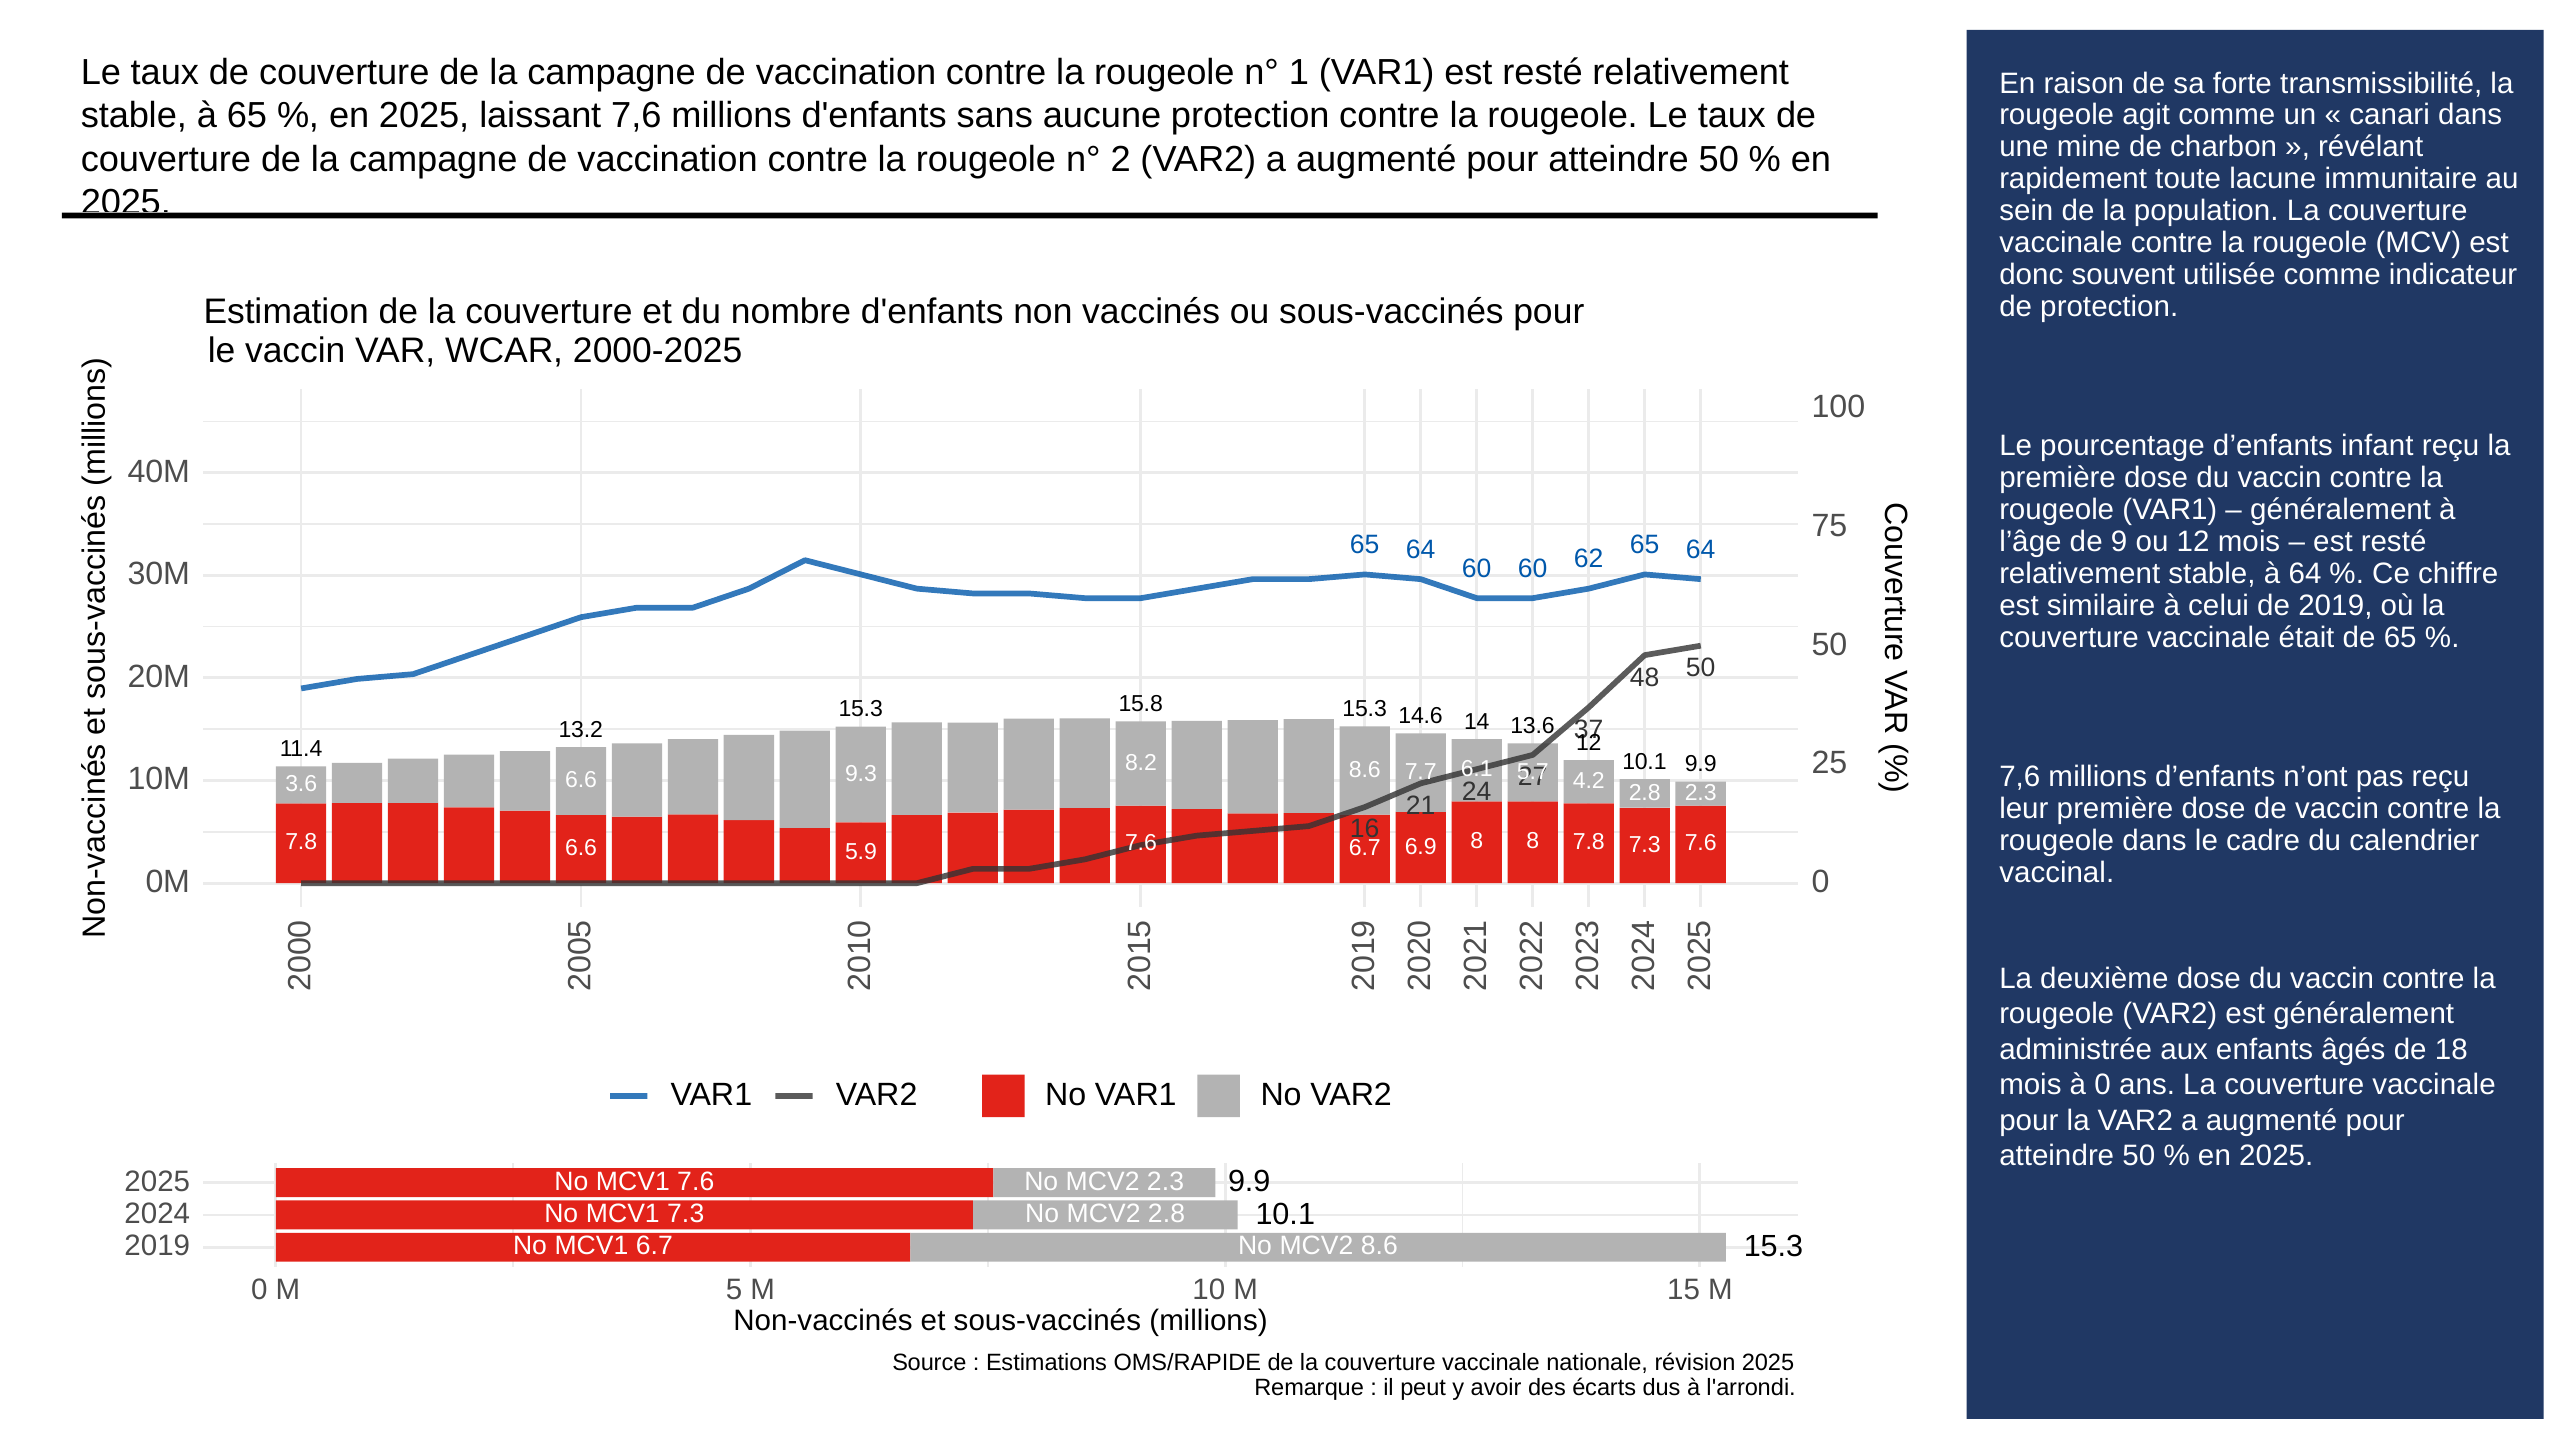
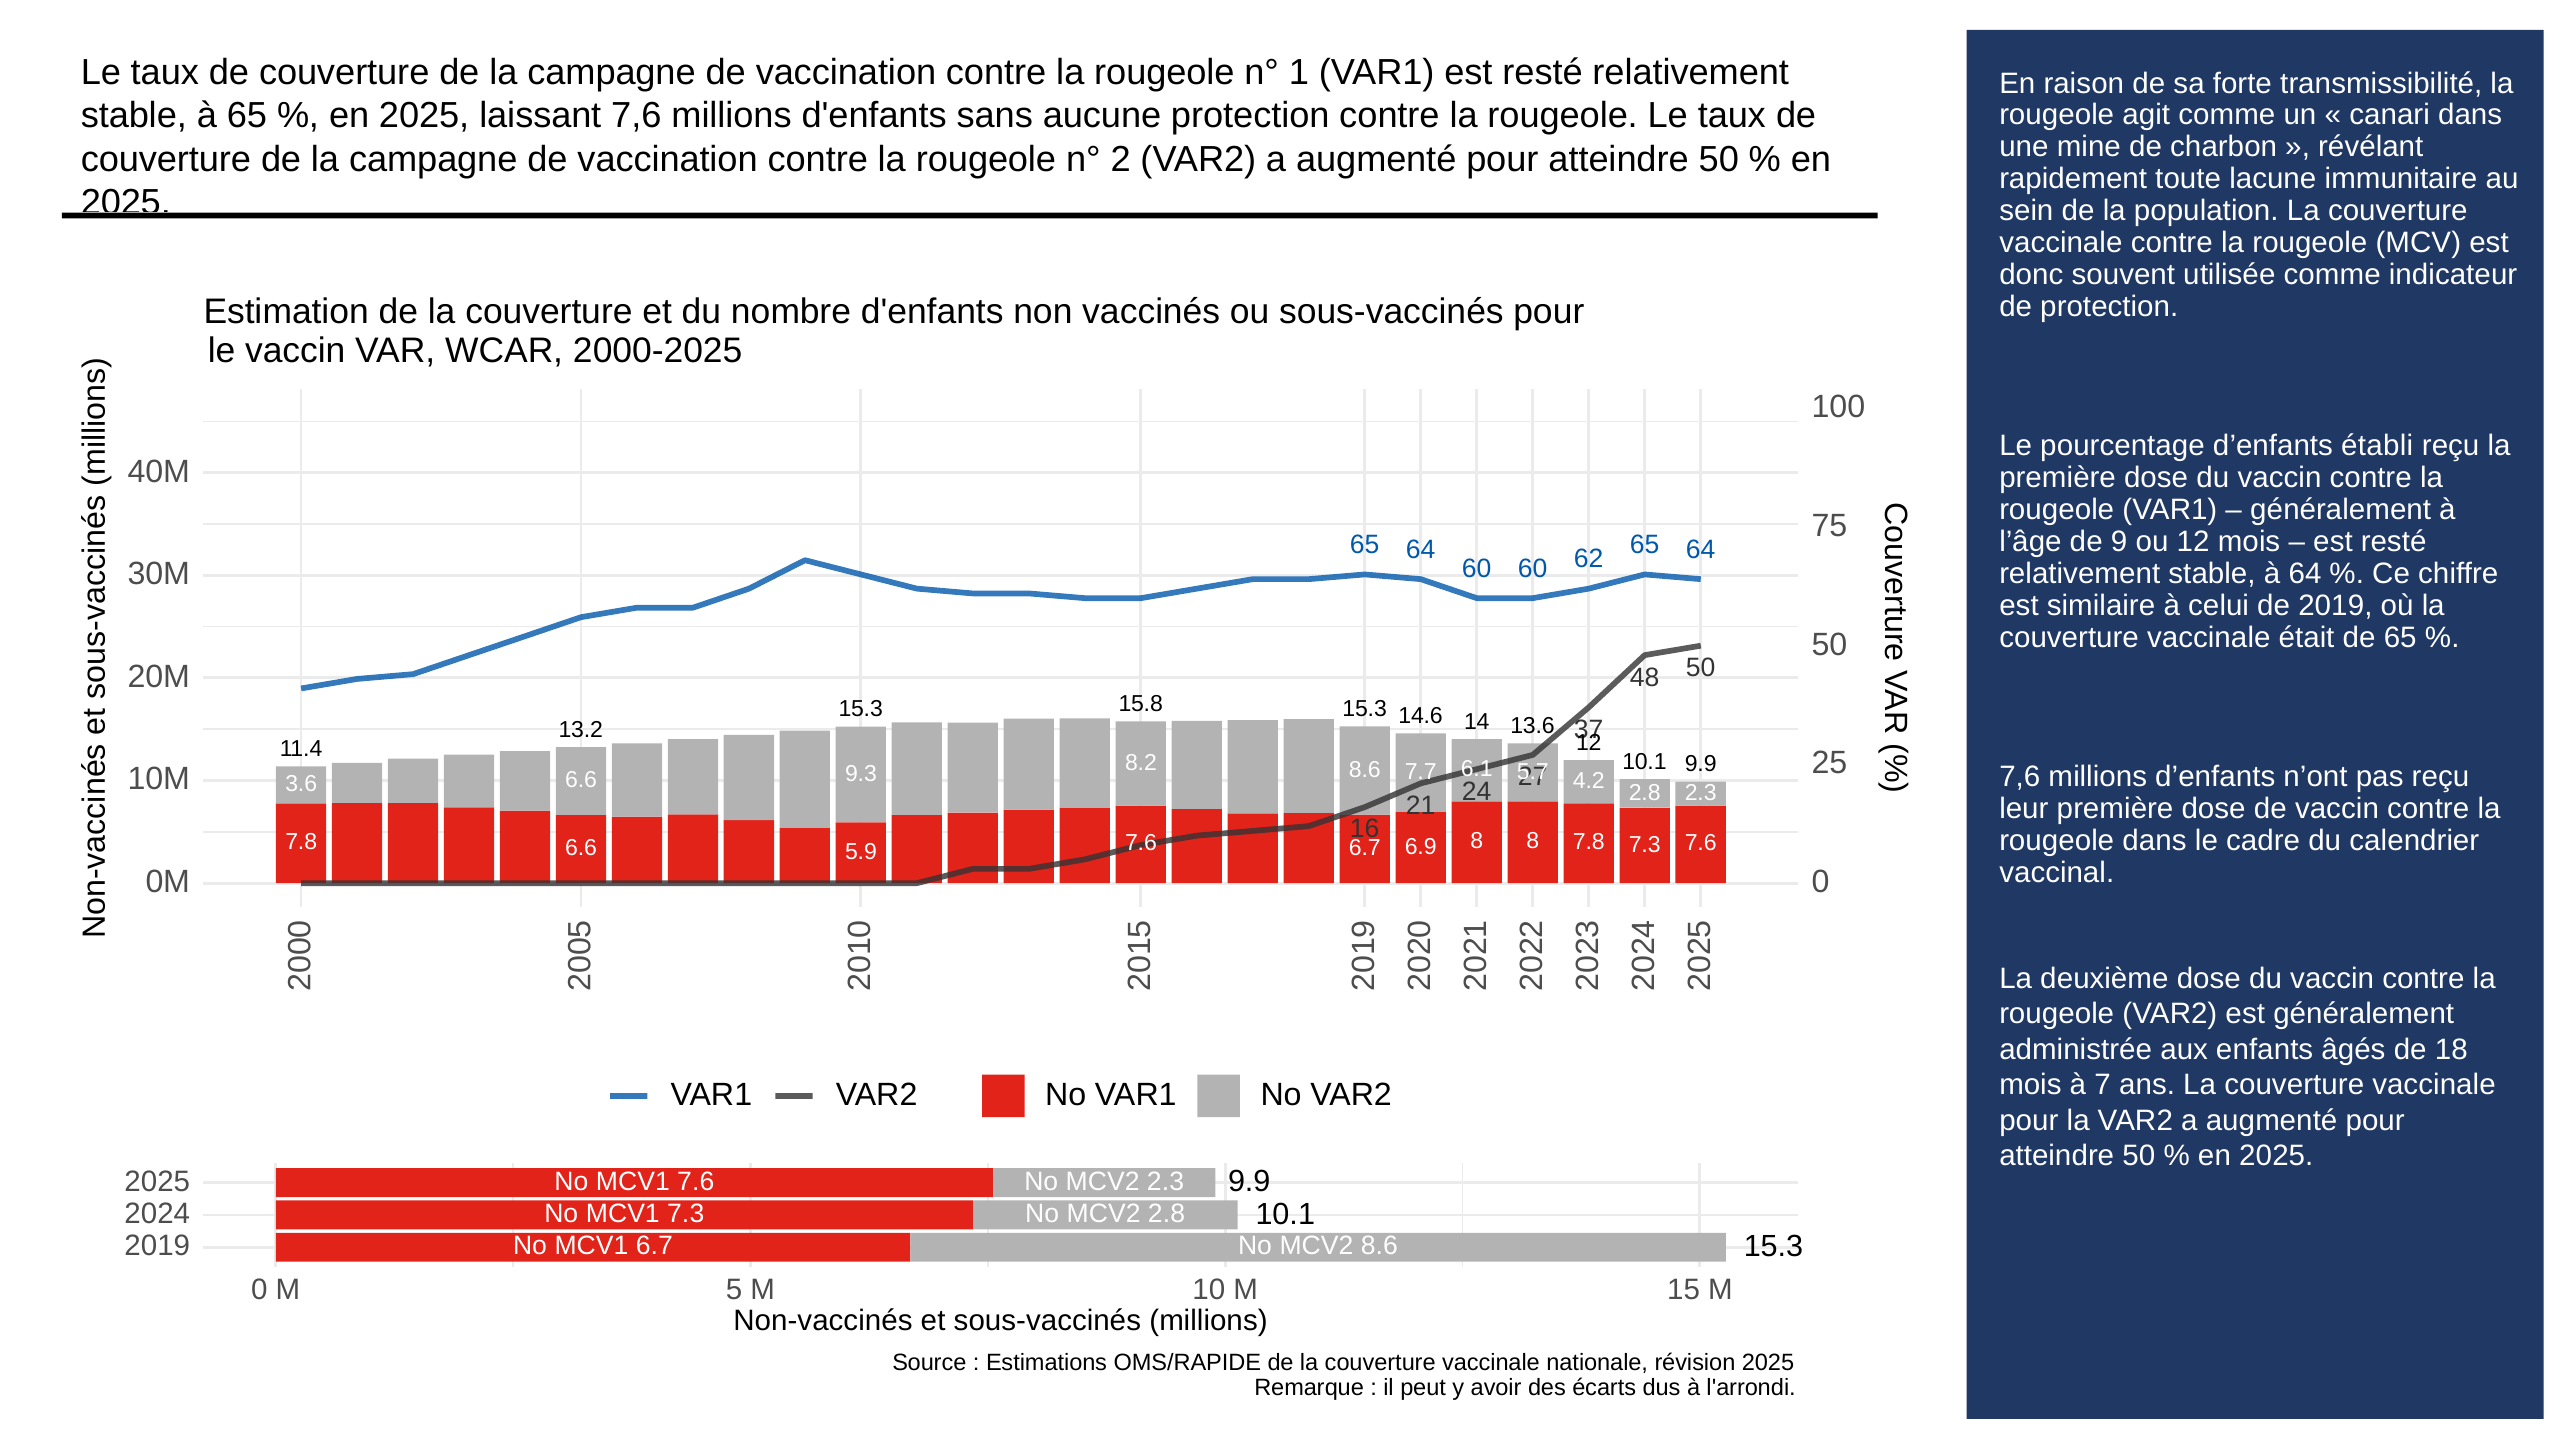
infant: infant -> établi (2377, 446)
à 0: 0 -> 7 (2103, 1085)
